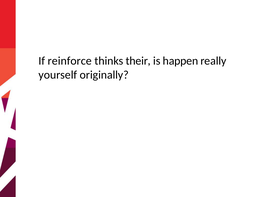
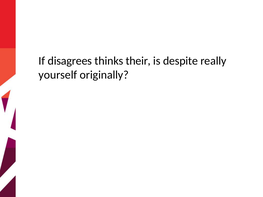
reinforce: reinforce -> disagrees (70, 61)
happen: happen -> despite (180, 61)
